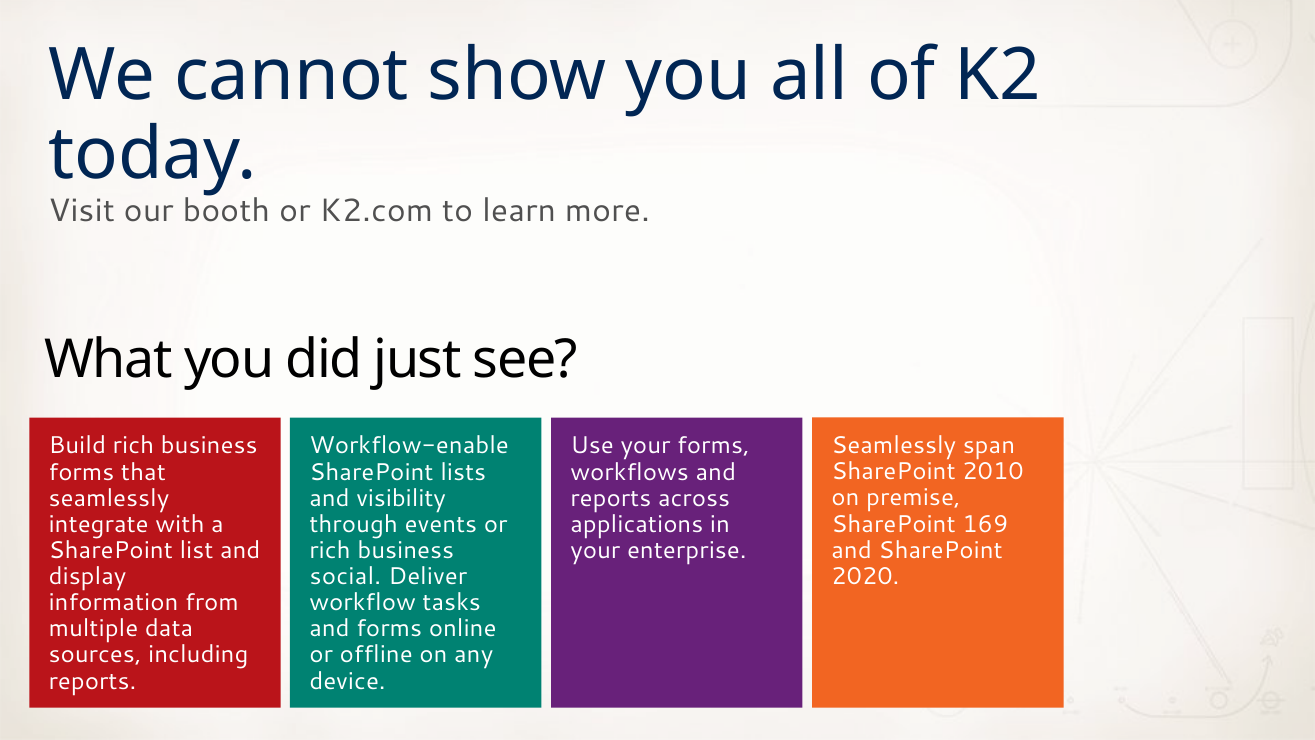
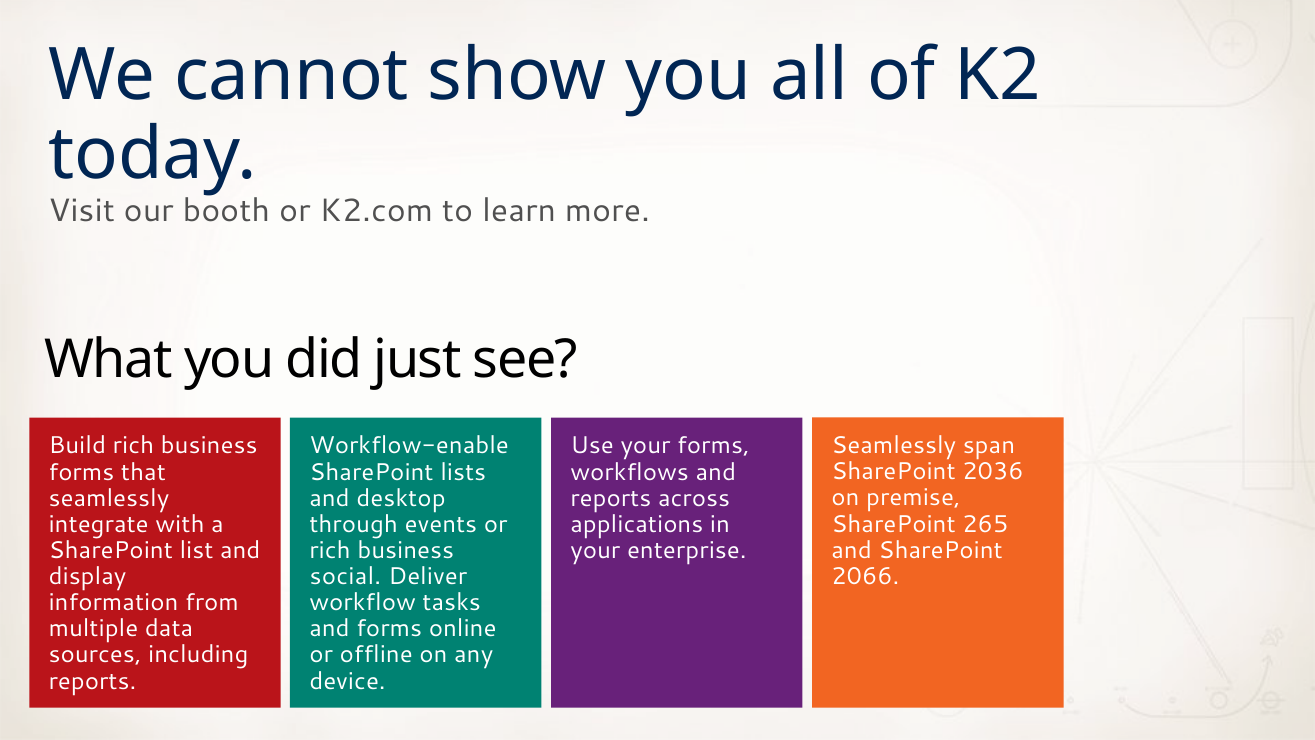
2010: 2010 -> 2036 (993, 472)
visibility: visibility -> desktop (401, 498)
169: 169 -> 265 (985, 524)
2020: 2020 -> 2066 (865, 576)
